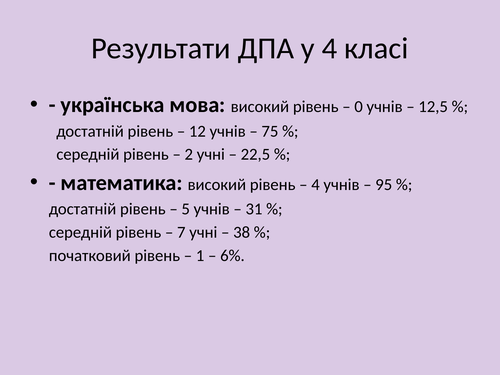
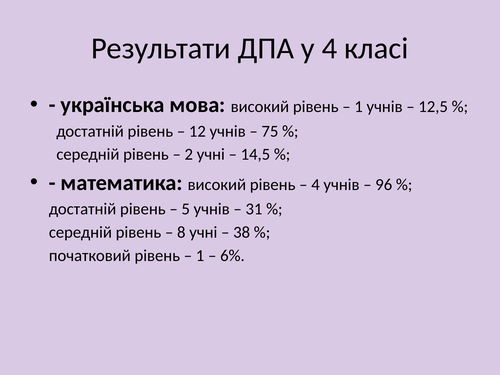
0: 0 -> 1 (359, 107)
22,5: 22,5 -> 14,5 (255, 154)
95: 95 -> 96 (384, 184)
7: 7 -> 8 (181, 232)
